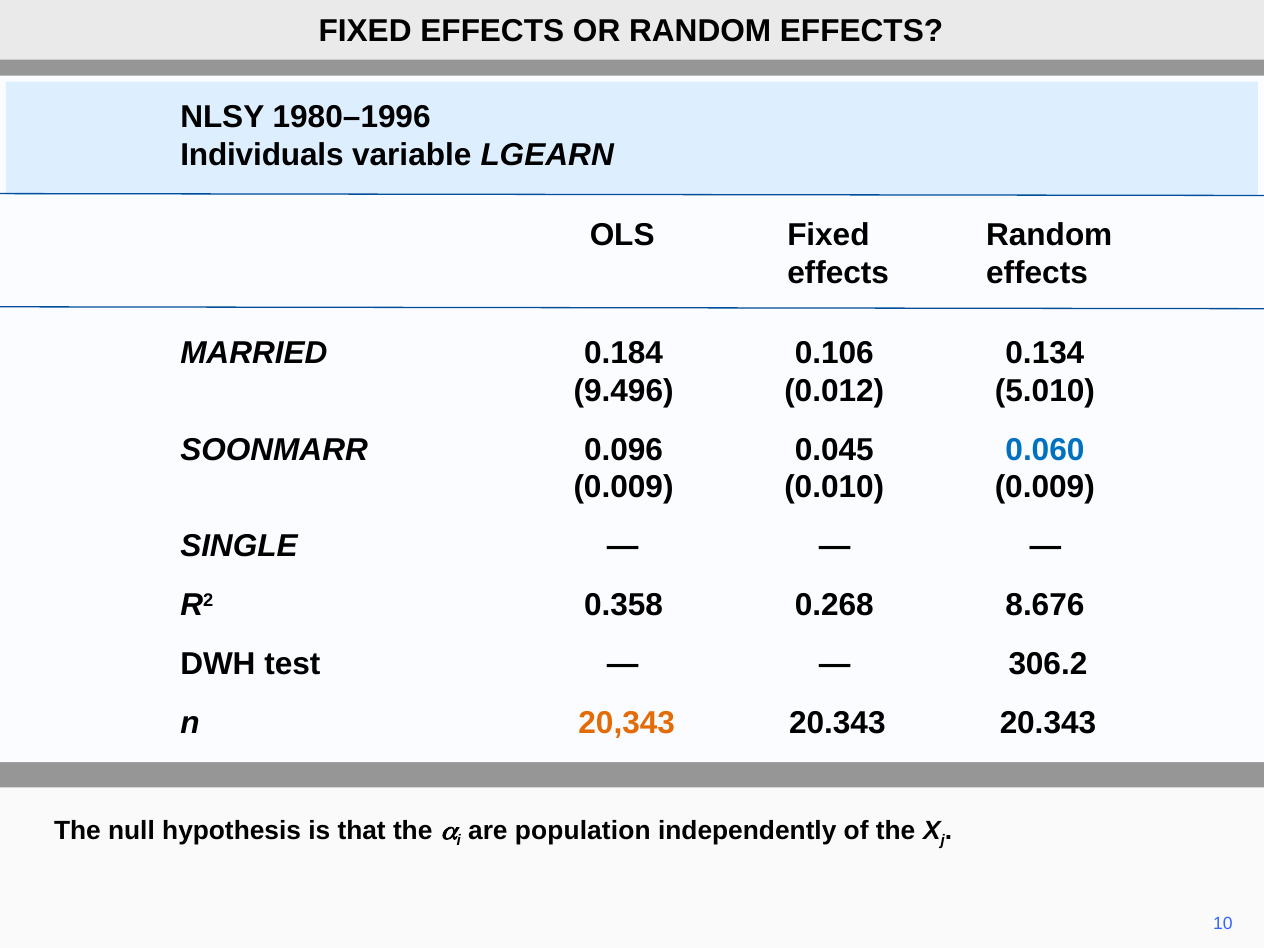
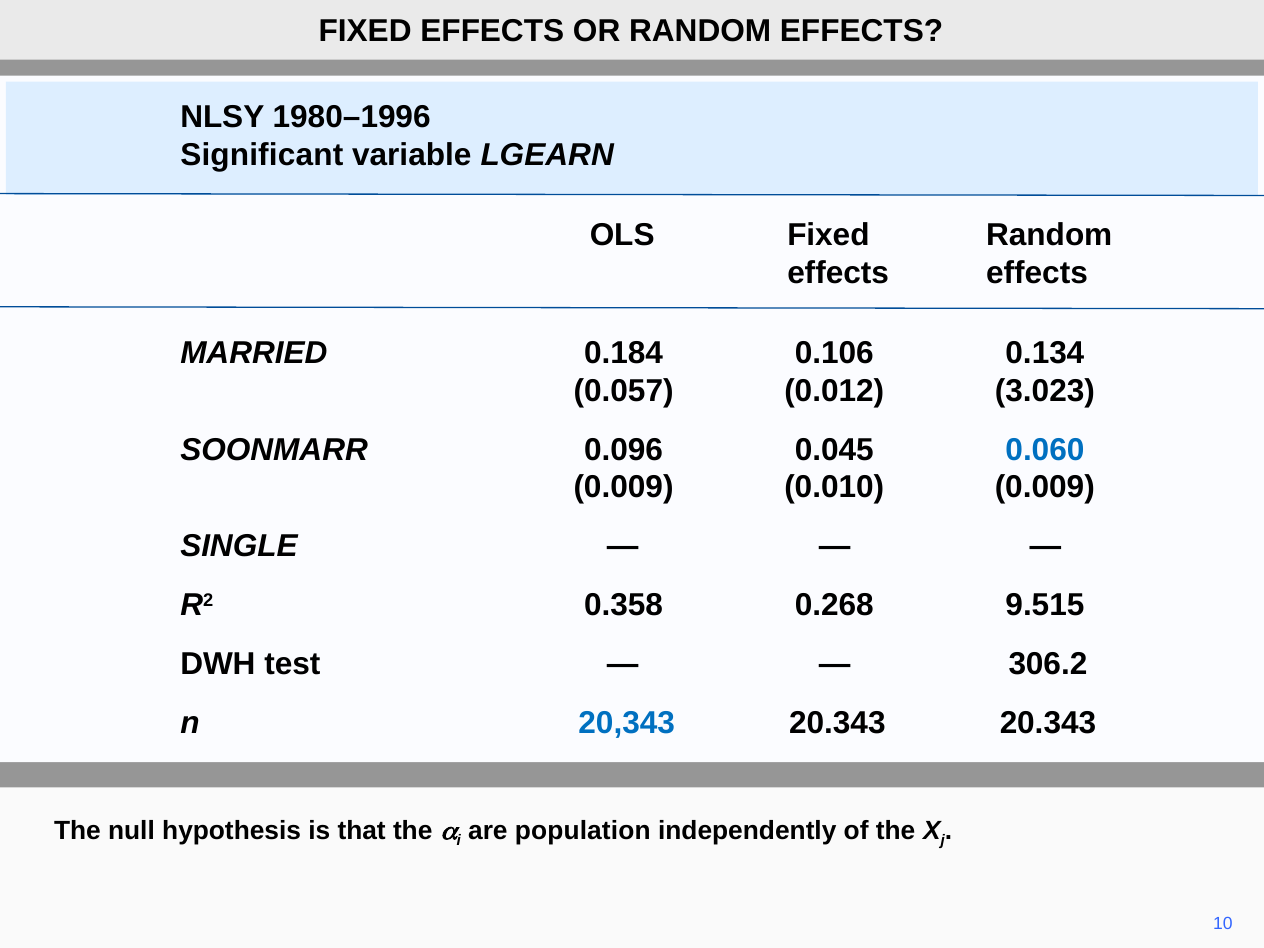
Individuals: Individuals -> Significant (262, 155)
9.496: 9.496 -> 0.057 (624, 391)
5.010: 5.010 -> 3.023 (1045, 391)
8.676: 8.676 -> 9.515 (1045, 605)
20,343 colour: orange -> blue (627, 723)
